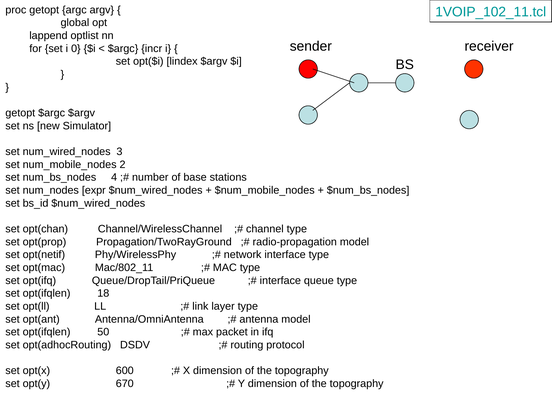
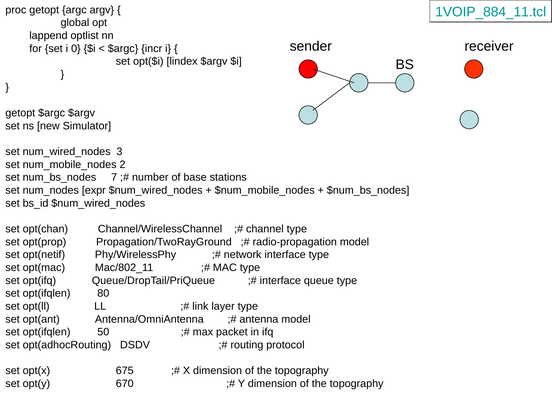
1VOIP_102_11.tcl: 1VOIP_102_11.tcl -> 1VOIP_884_11.tcl (491, 12)
4: 4 -> 7 (114, 177)
18: 18 -> 80 (103, 293)
600: 600 -> 675 (125, 371)
